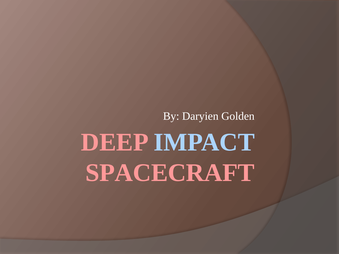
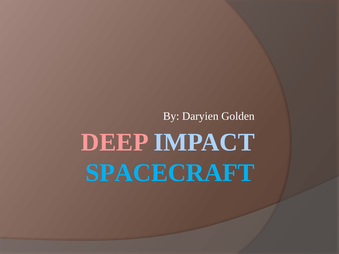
SPACECRAFT colour: pink -> light blue (170, 173)
